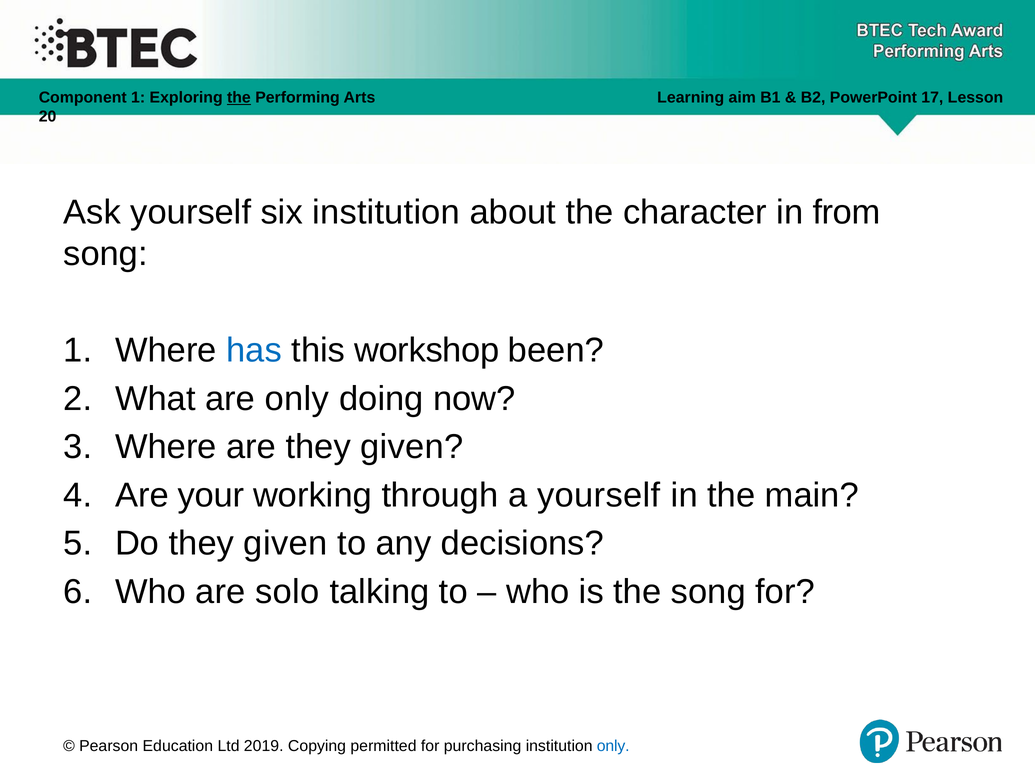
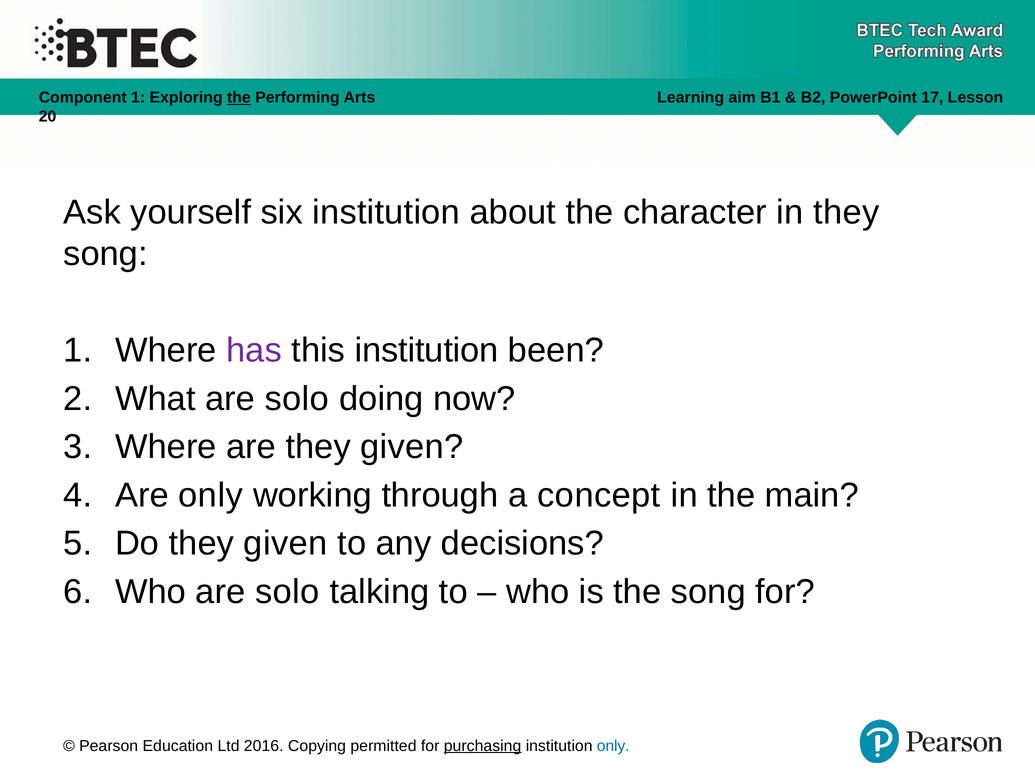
in from: from -> they (846, 213)
has colour: blue -> purple (254, 351)
this workshop: workshop -> institution (427, 351)
What are only: only -> solo (297, 399)
Are your: your -> only (211, 495)
a yourself: yourself -> concept (599, 495)
2019: 2019 -> 2016 (264, 746)
purchasing underline: none -> present (483, 746)
